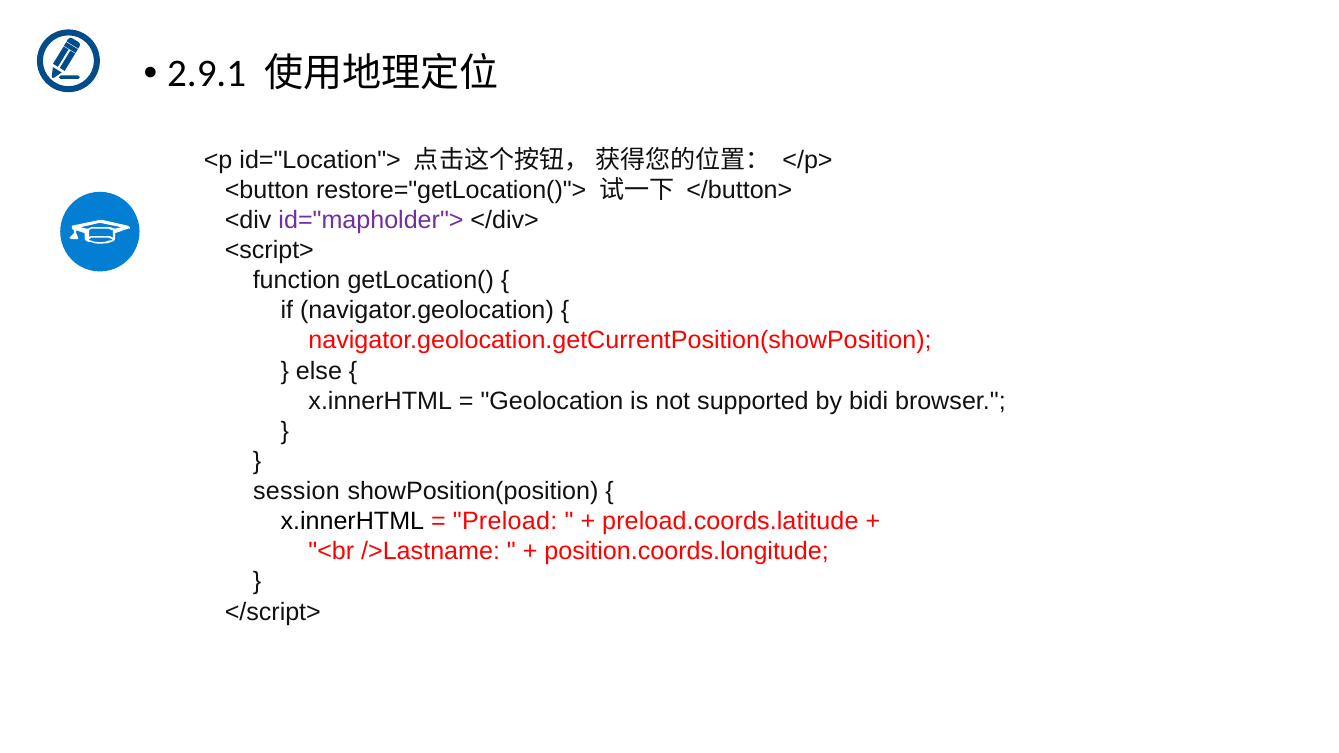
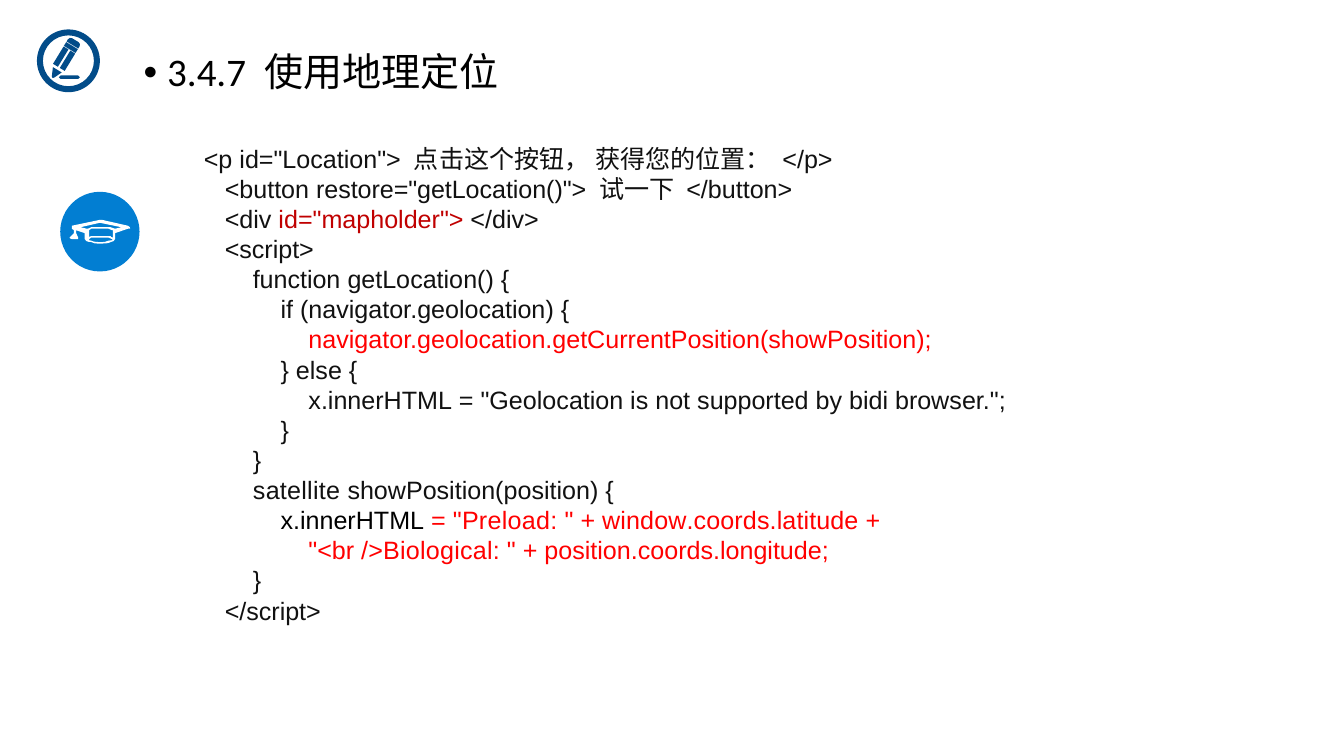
2.9.1: 2.9.1 -> 3.4.7 (207, 74)
id="mapholder"> colour: purple -> red (371, 220)
session: session -> satellite (296, 491)
preload.coords.latitude: preload.coords.latitude -> window.coords.latitude (730, 522)
/>Lastname: />Lastname -> />Biological (430, 552)
